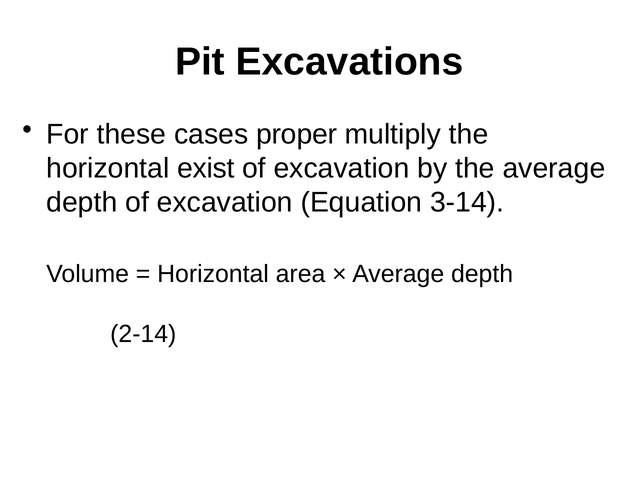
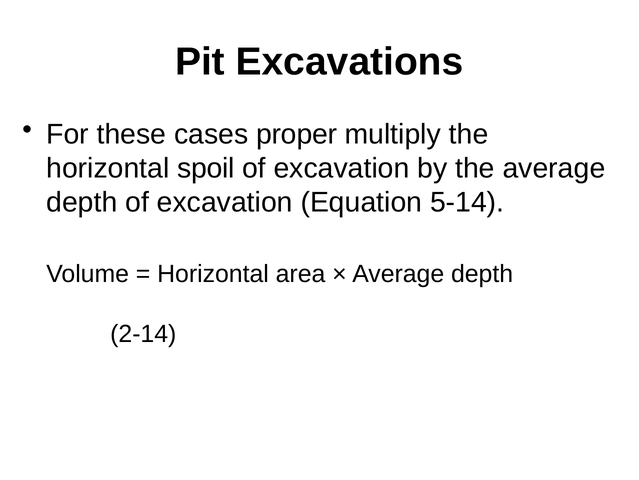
exist: exist -> spoil (206, 168)
3-14: 3-14 -> 5-14 (467, 202)
